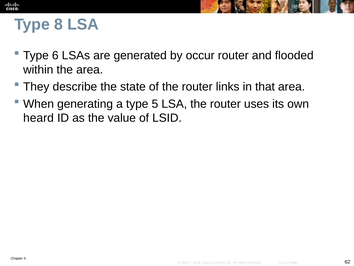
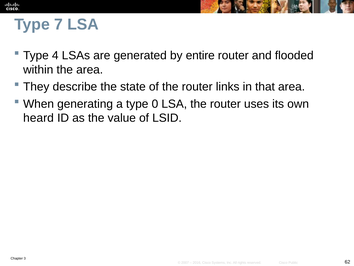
8: 8 -> 7 (59, 24)
6: 6 -> 4 (55, 55)
occur: occur -> entire (200, 55)
5: 5 -> 0 (155, 104)
